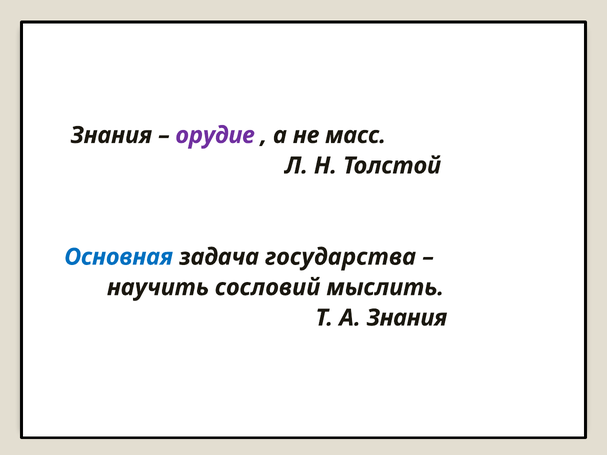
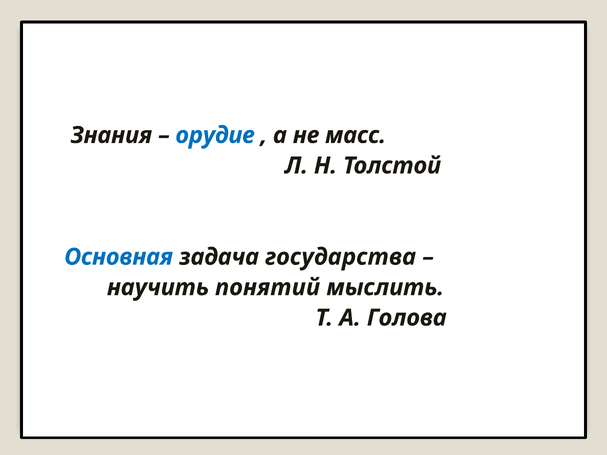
орудие colour: purple -> blue (215, 135)
сословий: сословий -> понятий (268, 288)
А Знания: Знания -> Голова (407, 318)
